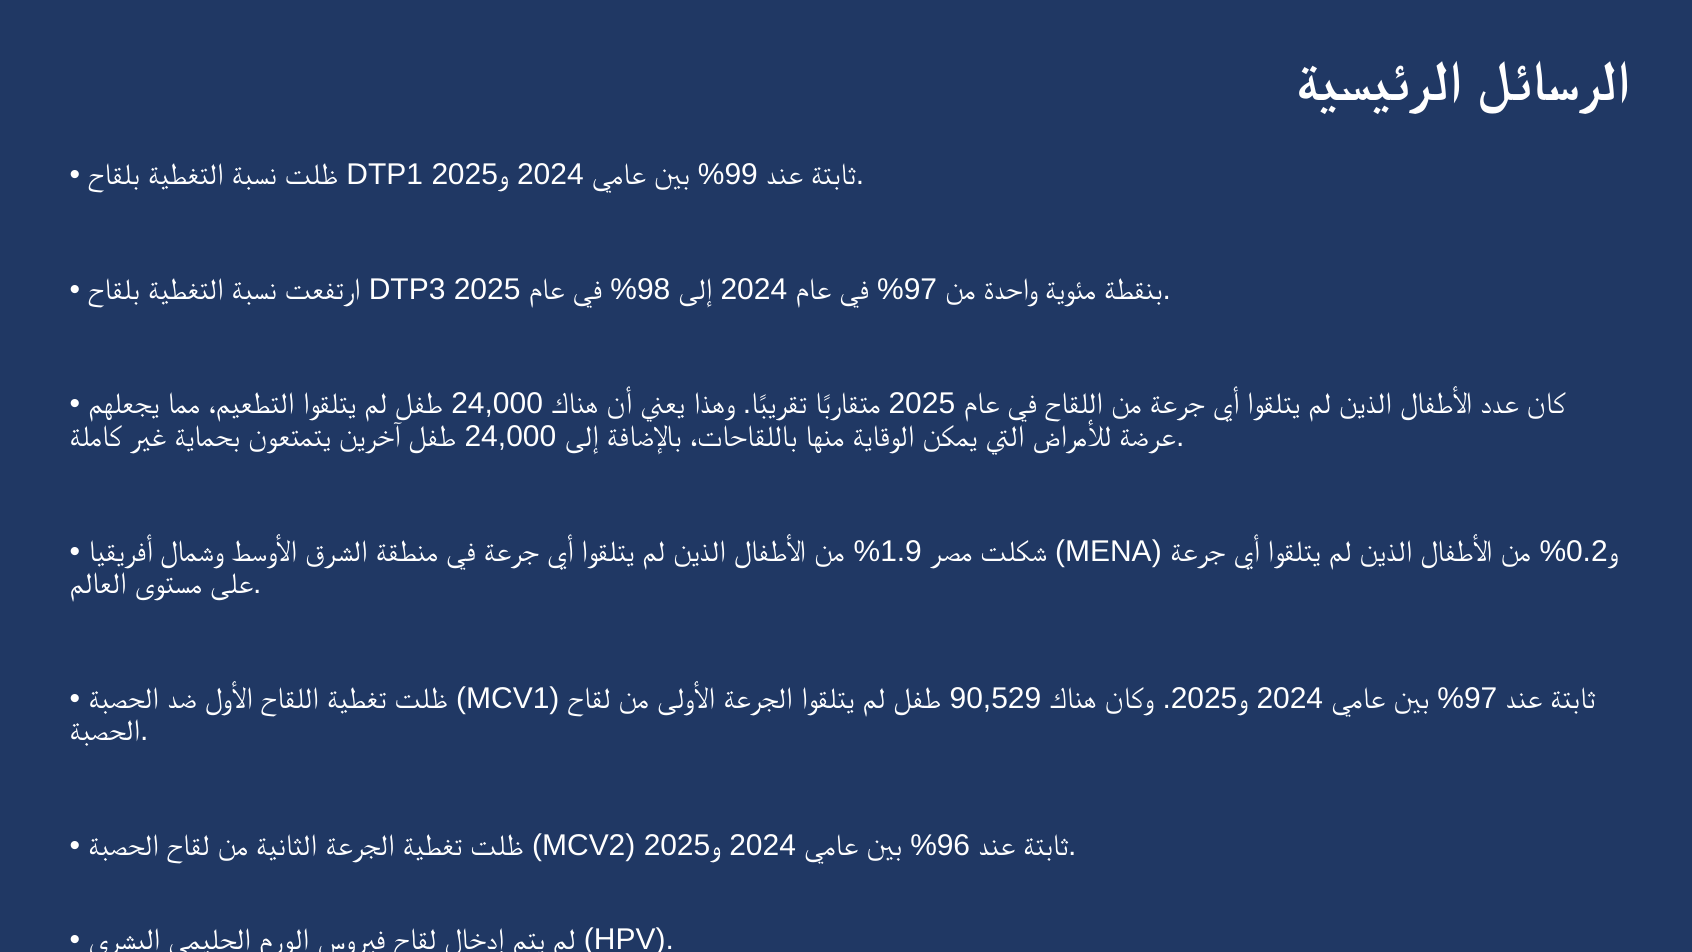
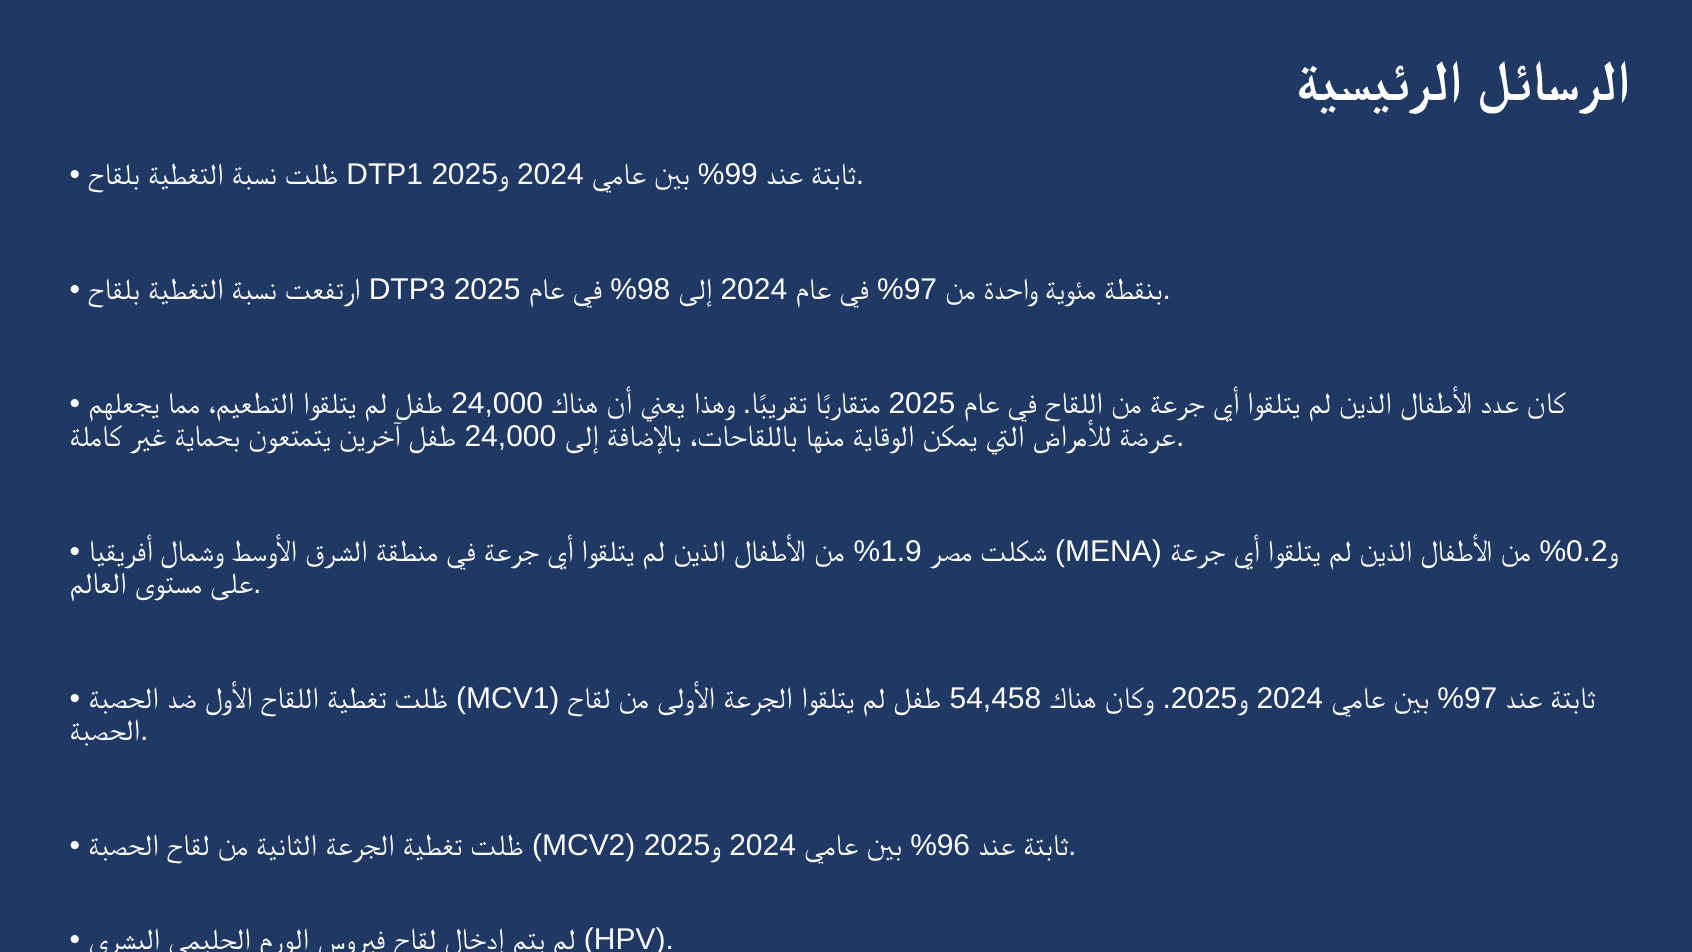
90,529: 90,529 -> 54,458 (995, 698)
